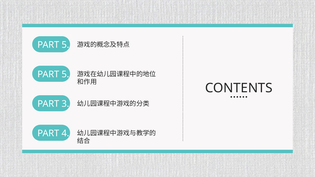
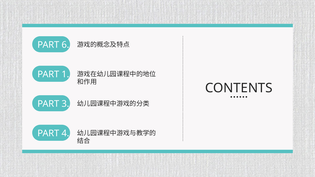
5: 5 -> 6 (65, 45)
5: 5 -> 1 (65, 74)
